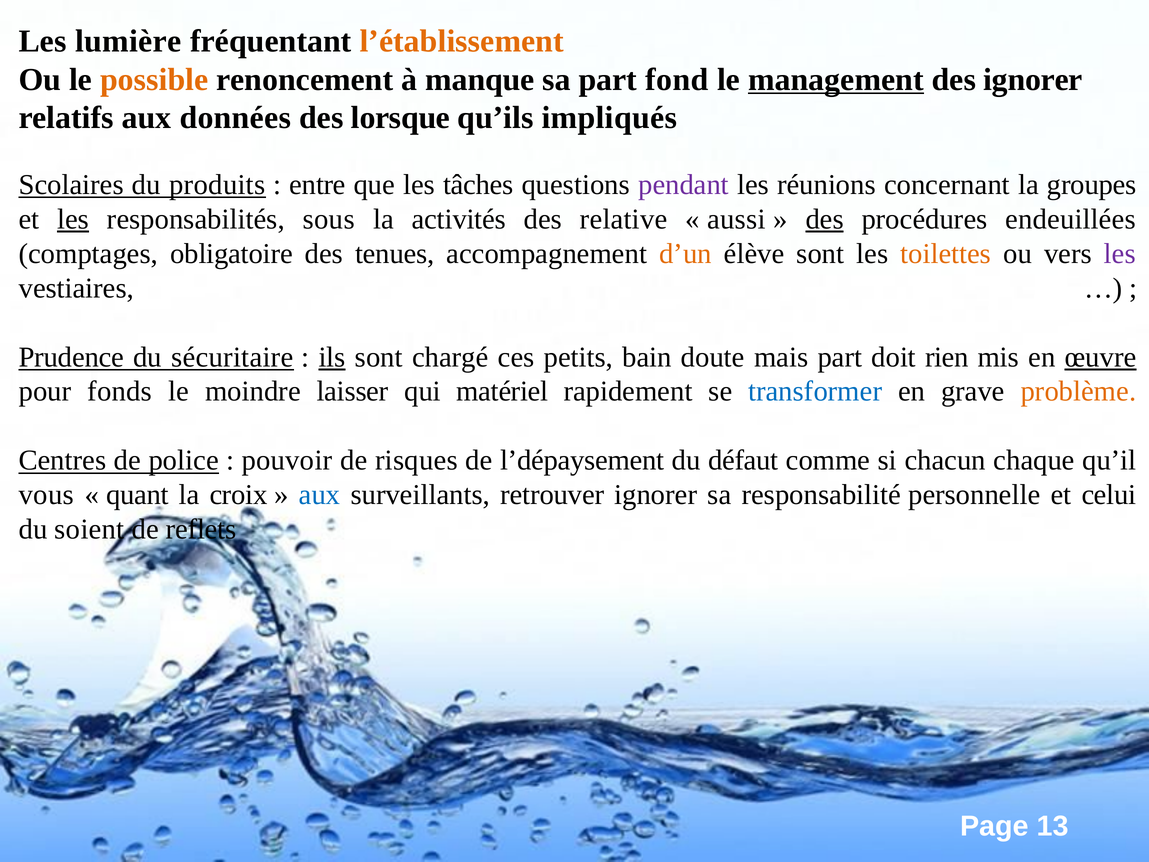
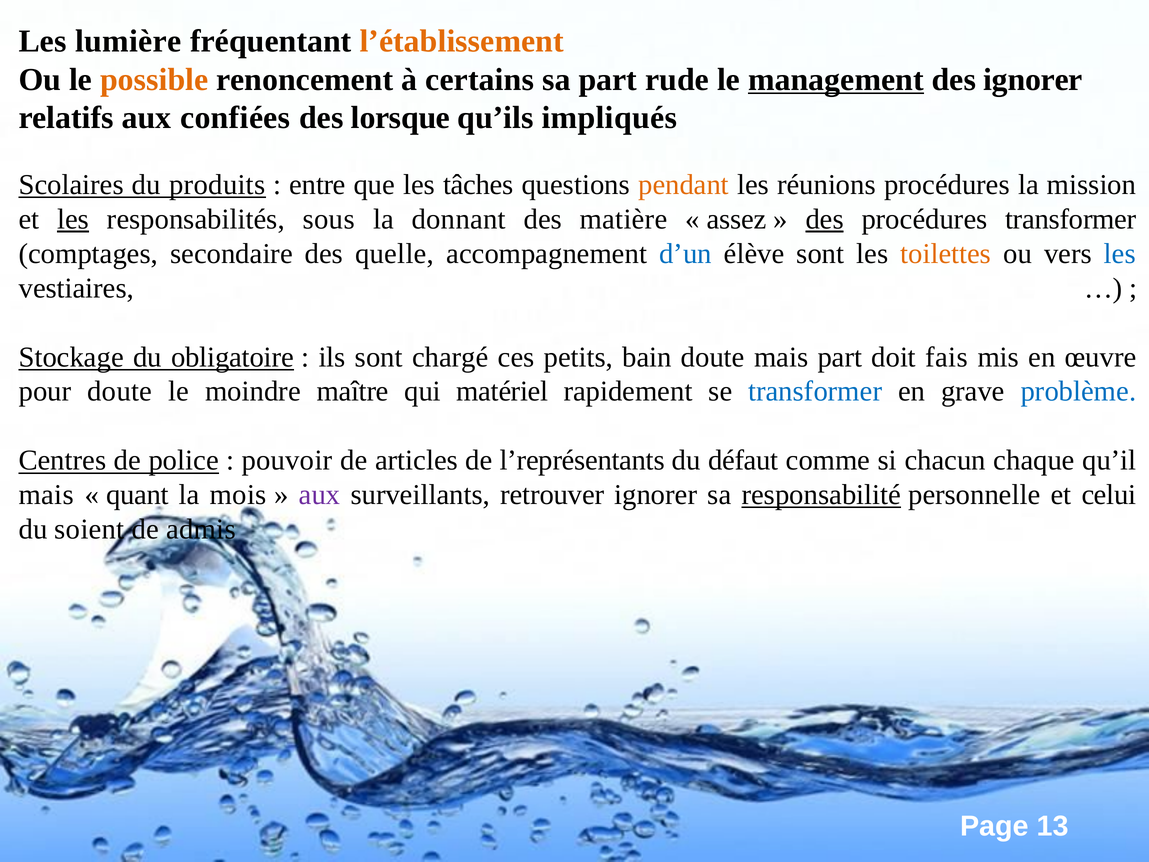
manque: manque -> certains (480, 79)
fond: fond -> rude (677, 79)
données: données -> confiées (235, 118)
pendant colour: purple -> orange (684, 185)
réunions concernant: concernant -> procédures (947, 185)
groupes: groupes -> mission (1092, 185)
activités: activités -> donnant (459, 219)
relative: relative -> matière (624, 219)
aussi: aussi -> assez (737, 219)
procédures endeuillées: endeuillées -> transformer (1071, 219)
obligatoire: obligatoire -> secondaire (231, 254)
tenues: tenues -> quelle (395, 254)
d’un colour: orange -> blue (685, 254)
les colour: purple -> blue (1120, 254)
Prudence: Prudence -> Stockage (71, 357)
sécuritaire: sécuritaire -> obligatoire (232, 357)
ils underline: present -> none (332, 357)
rien: rien -> fais (947, 357)
œuvre underline: present -> none (1100, 357)
pour fonds: fonds -> doute (120, 391)
laisser: laisser -> maître (353, 391)
problème colour: orange -> blue (1078, 391)
risques: risques -> articles (417, 460)
l’dépaysement: l’dépaysement -> l’représentants (582, 460)
vous: vous -> mais (46, 495)
croix: croix -> mois (238, 495)
aux colour: blue -> purple (320, 495)
responsabilité underline: none -> present (821, 495)
reflets: reflets -> admis (201, 529)
